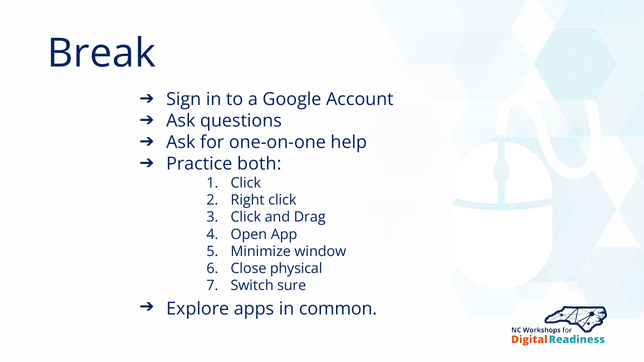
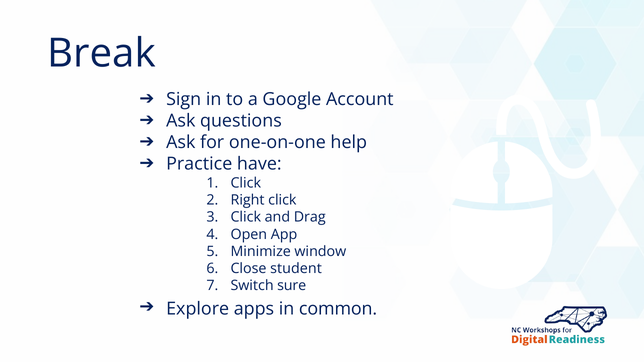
both: both -> have (259, 164)
physical: physical -> student (296, 269)
